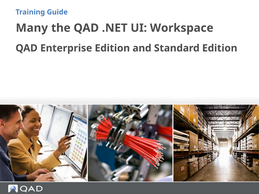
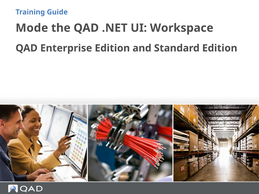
Many: Many -> Mode (32, 28)
